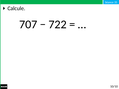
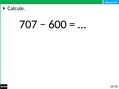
722: 722 -> 600 (58, 24)
